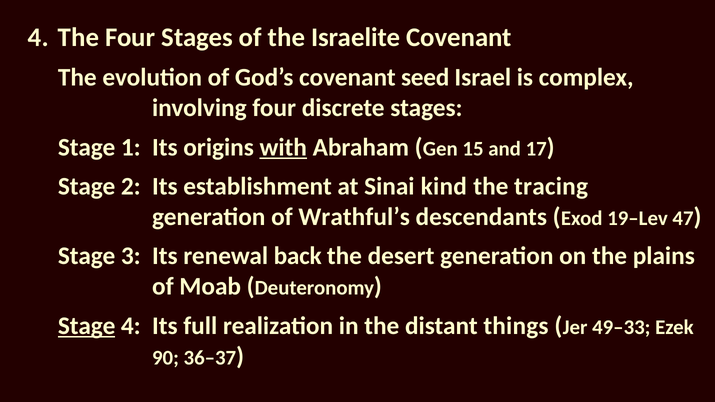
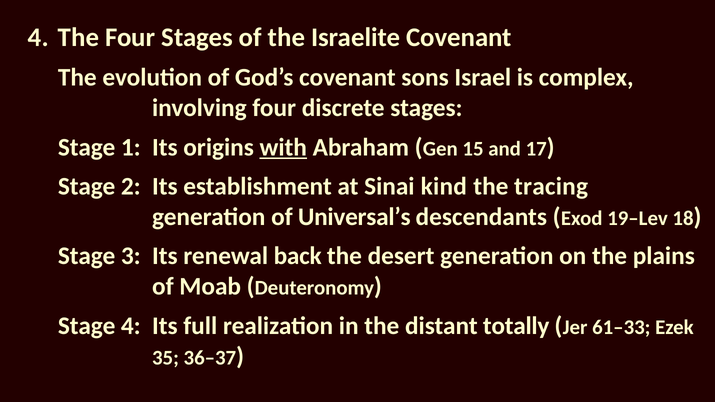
seed: seed -> sons (425, 78)
Wrathful’s: Wrathful’s -> Universal’s (354, 217)
47: 47 -> 18 (683, 218)
Stage underline: present -> none (87, 326)
things: things -> totally (516, 326)
49–33: 49–33 -> 61–33 (621, 327)
90: 90 -> 35 (165, 358)
